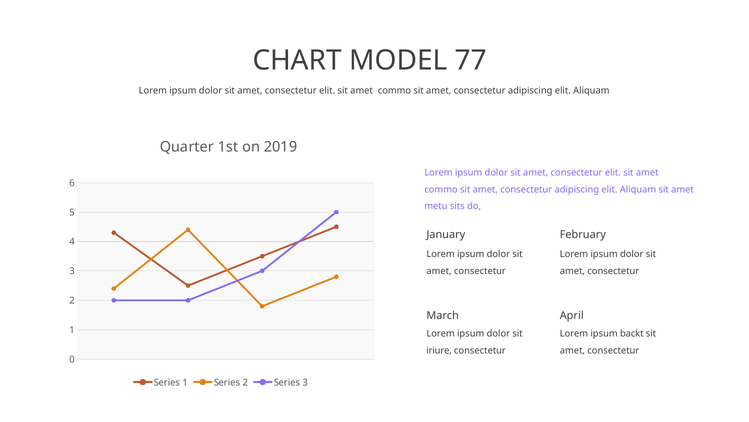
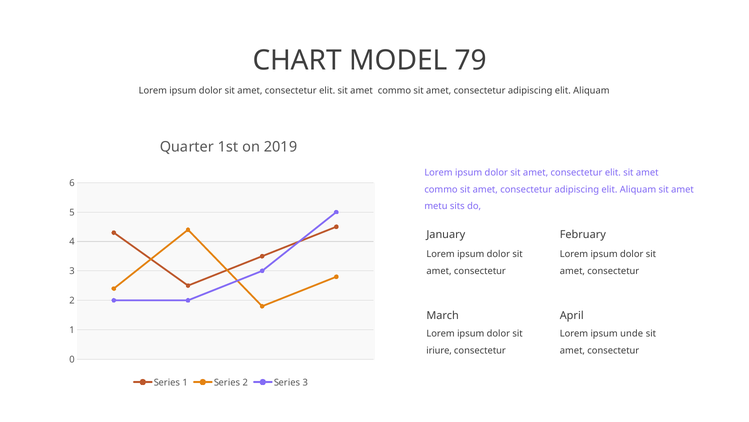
77: 77 -> 79 (471, 61)
backt: backt -> unde (632, 333)
